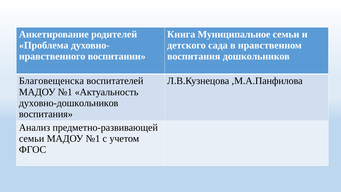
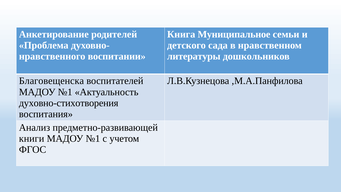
воспитания: воспитания -> литературы (194, 56)
духовно-дошкольников: духовно-дошкольников -> духовно-стихотворения (69, 103)
семьи: семьи -> книги (32, 138)
